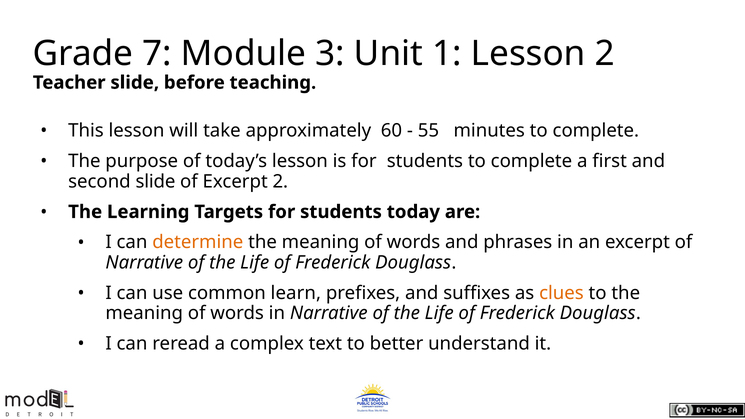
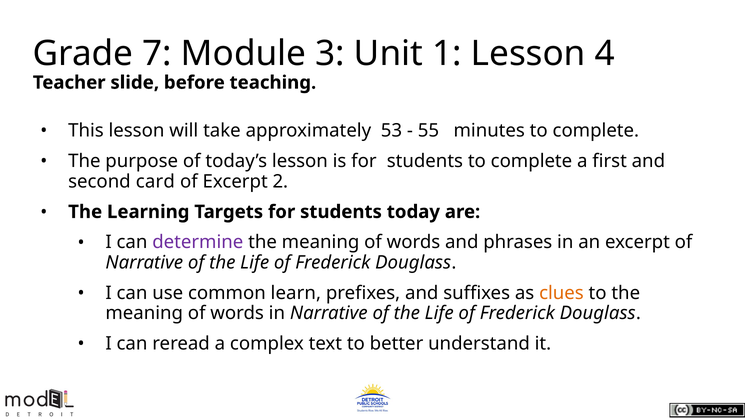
Lesson 2: 2 -> 4 (605, 53)
60: 60 -> 53 (391, 131)
second slide: slide -> card (155, 181)
determine colour: orange -> purple (198, 242)
